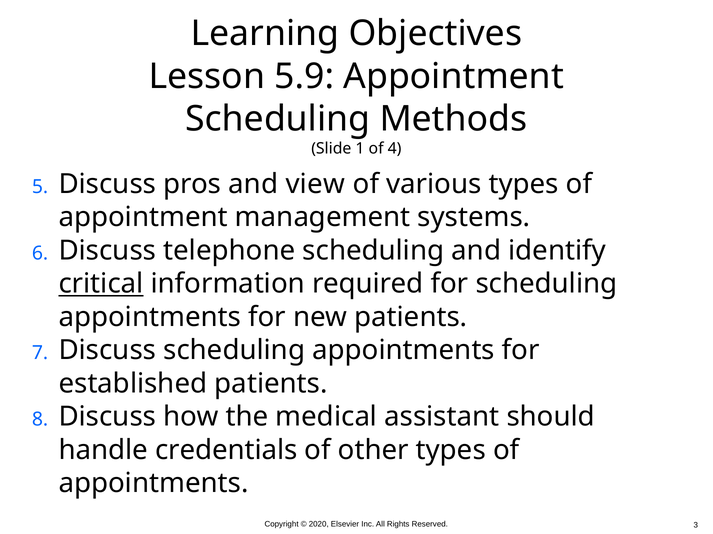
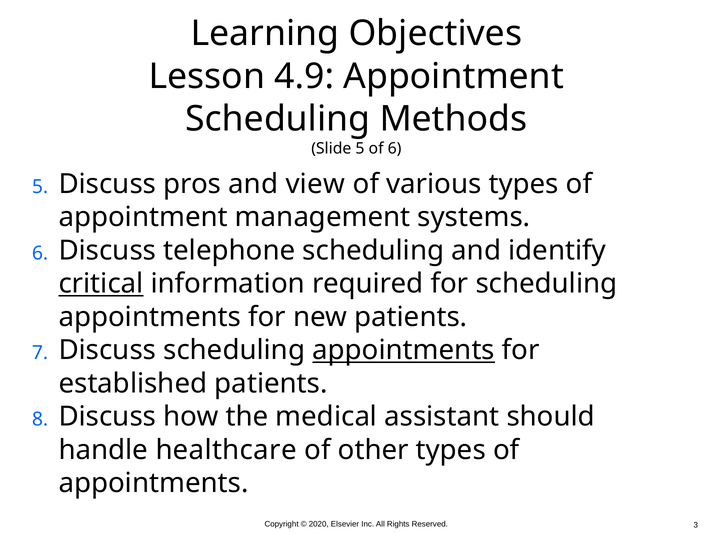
5.9: 5.9 -> 4.9 (304, 77)
Slide 1: 1 -> 5 (360, 149)
of 4: 4 -> 6 (395, 149)
appointments underline: none -> present (404, 351)
credentials: credentials -> healthcare (226, 451)
